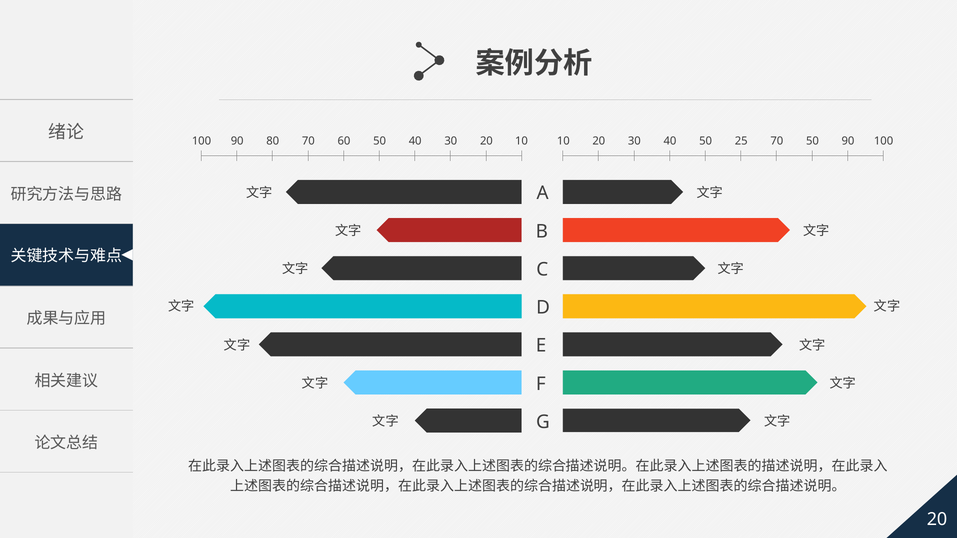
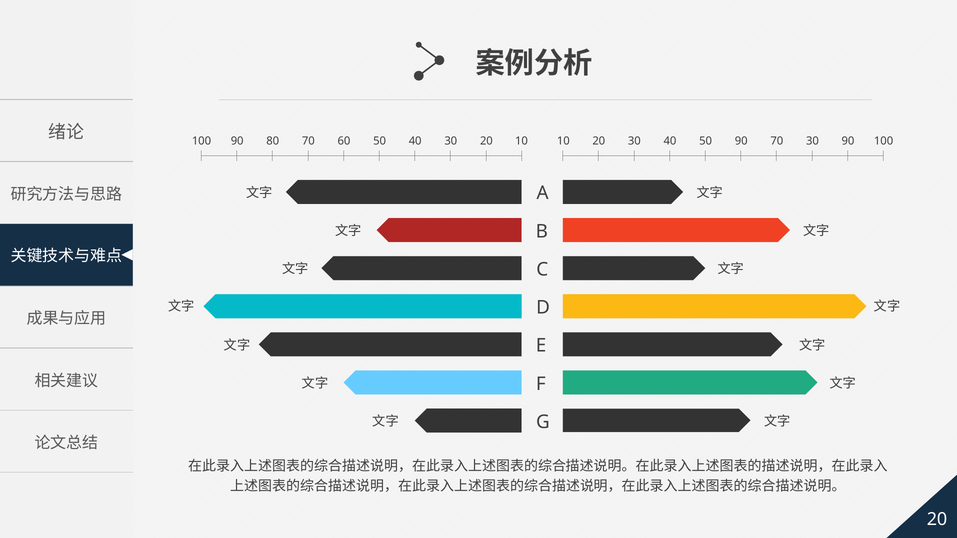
50 25: 25 -> 90 (741, 141)
70 50: 50 -> 30 (812, 141)
